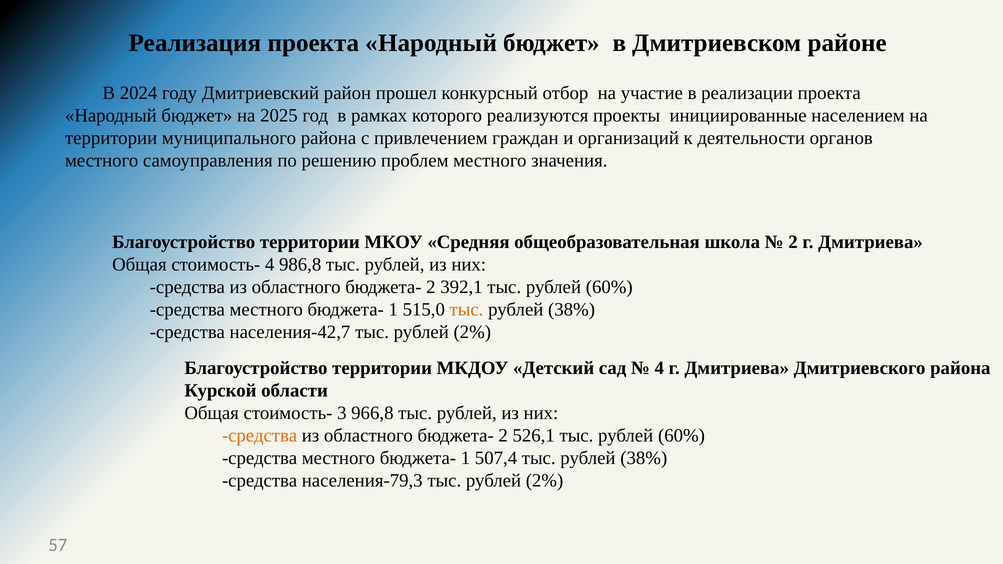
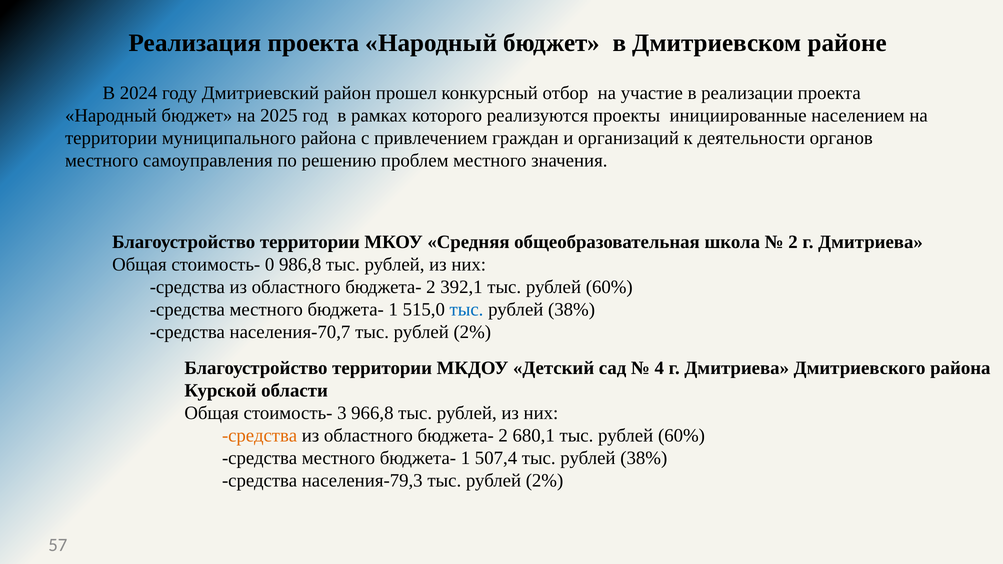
стоимость- 4: 4 -> 0 (270, 265)
тыс colour: orange -> blue (467, 310)
населения-42,7: населения-42,7 -> населения-70,7 (290, 332)
526,1: 526,1 -> 680,1 (534, 436)
